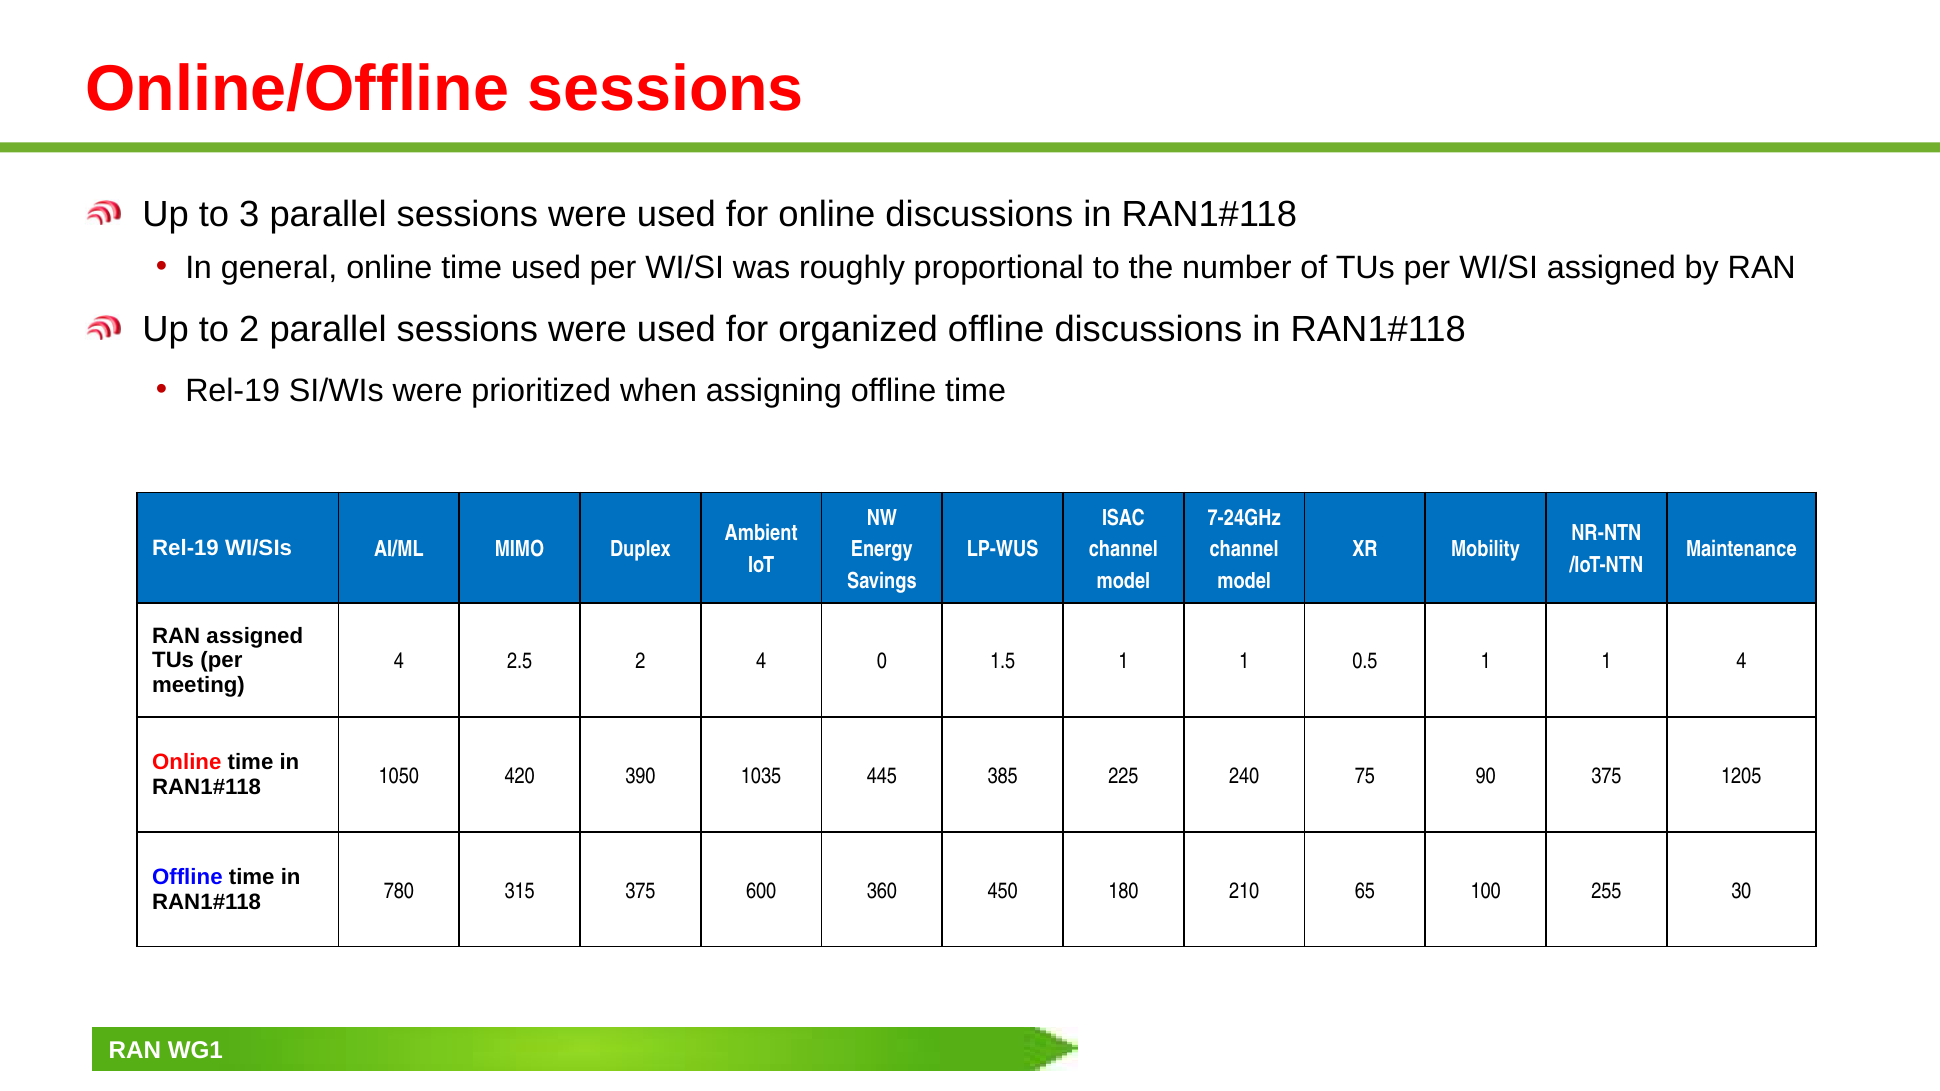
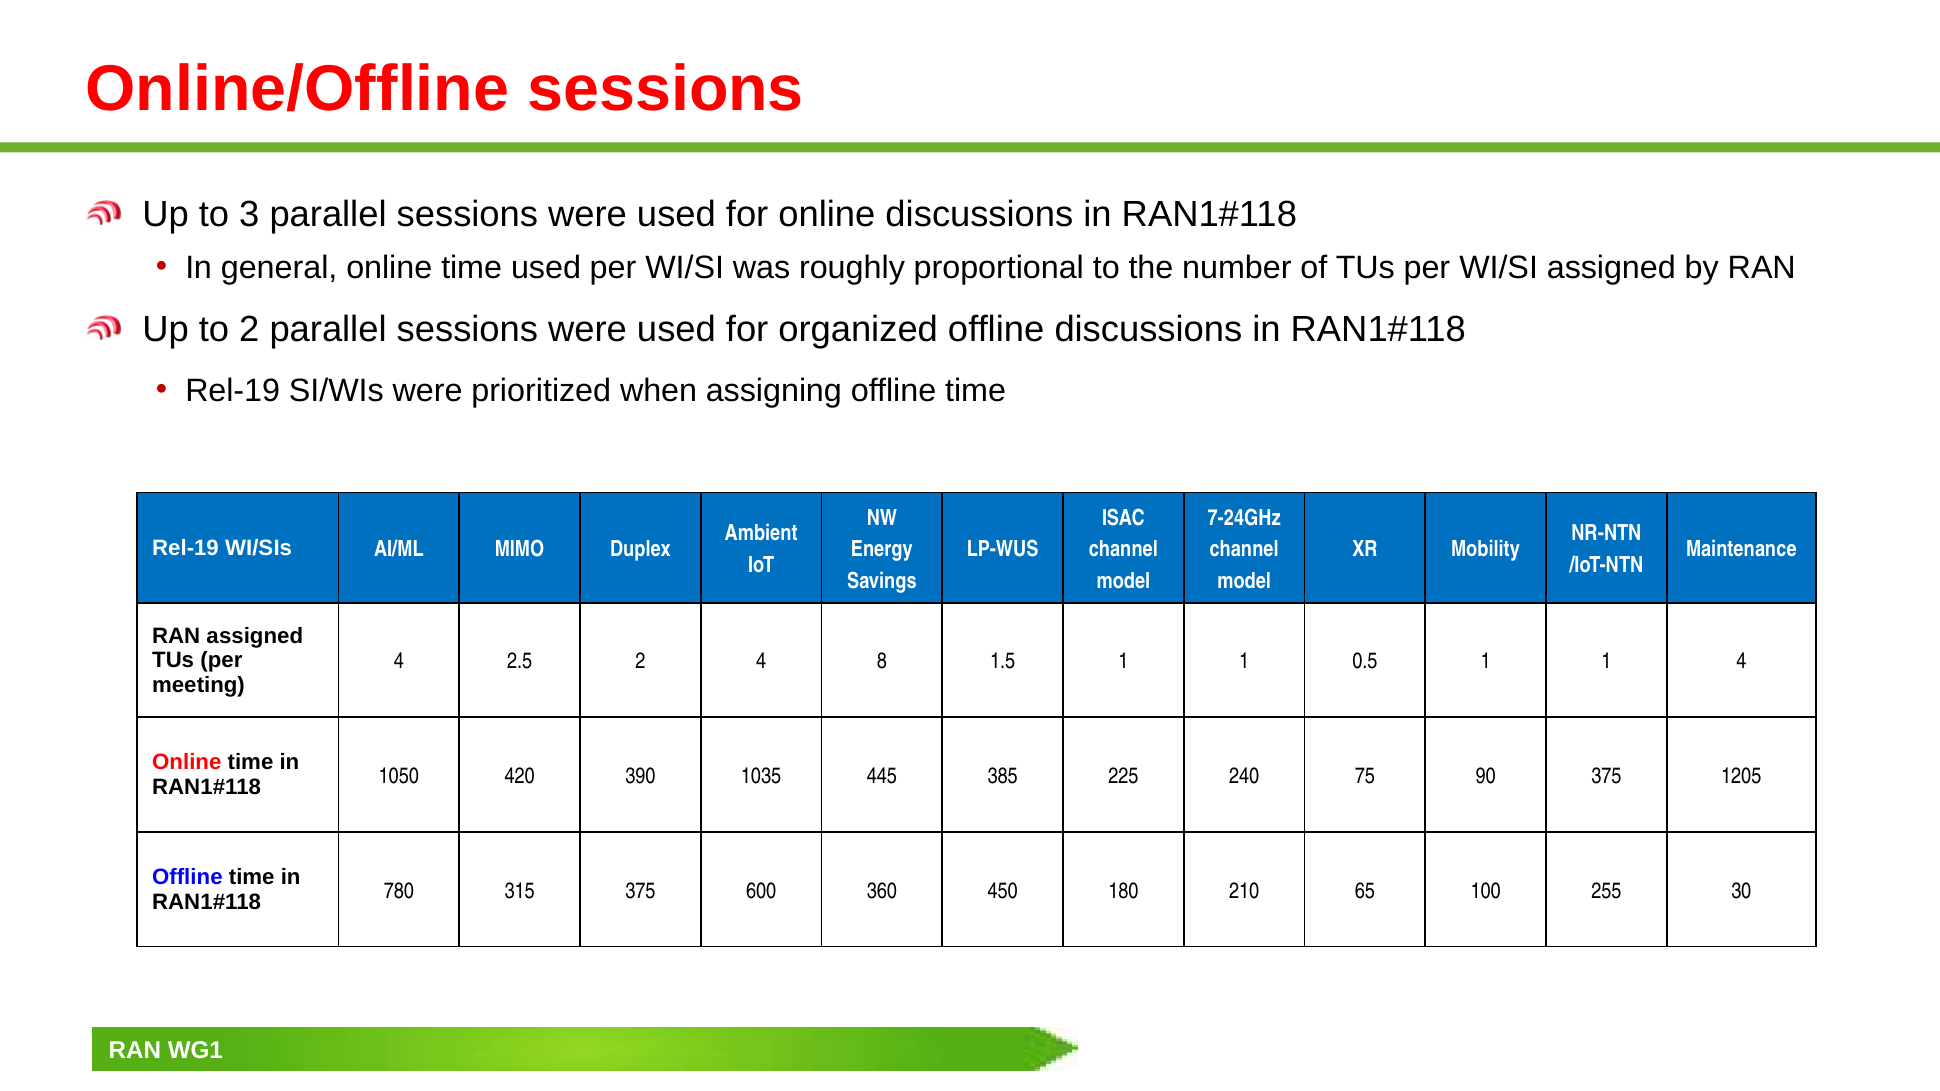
0: 0 -> 8 (882, 662)
